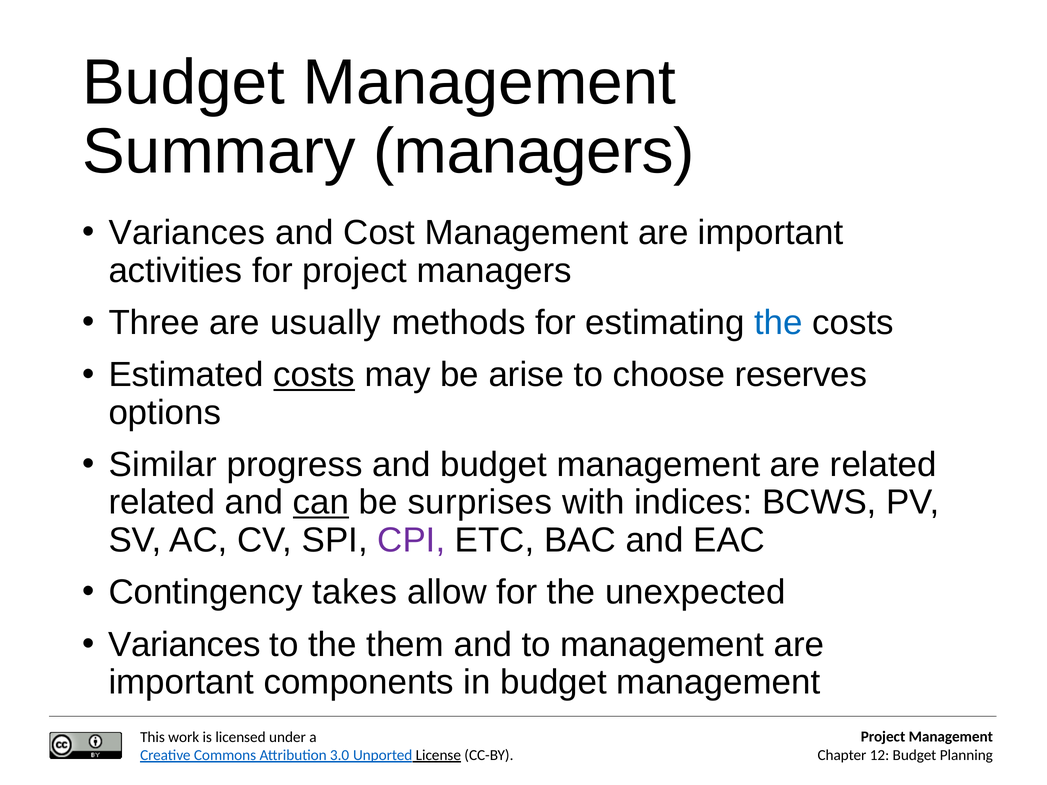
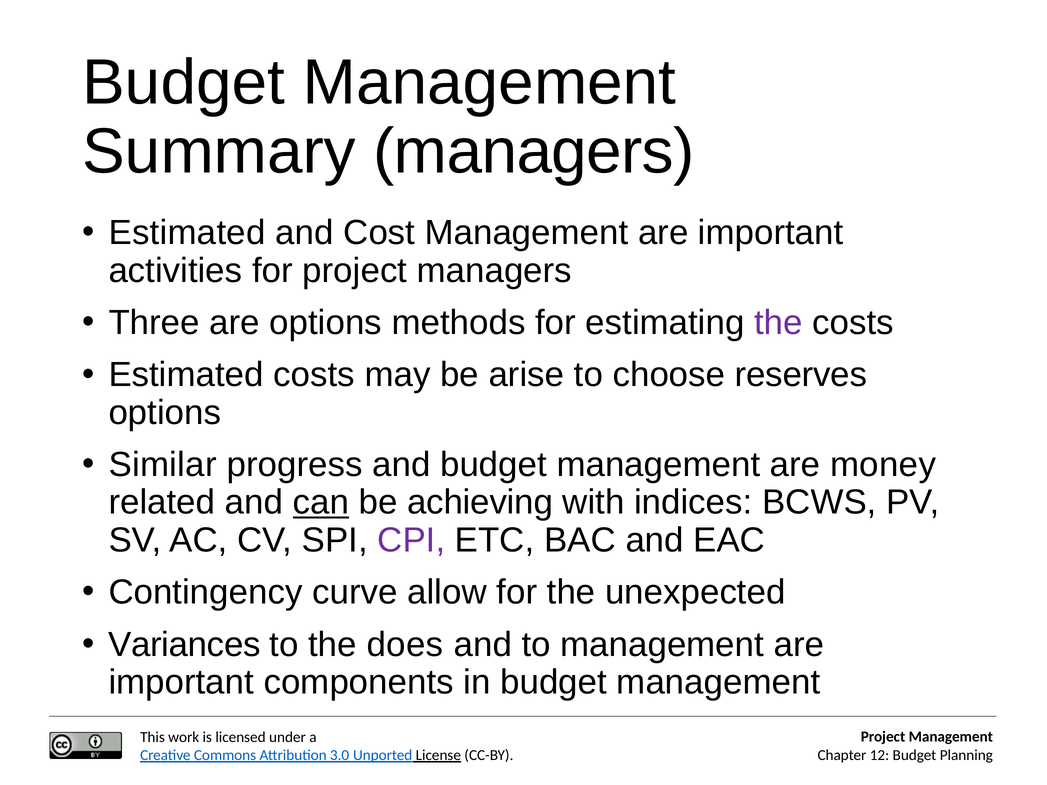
Variances: Variances -> Estimated (187, 233)
are usually: usually -> options (326, 323)
the colour: blue -> purple (778, 323)
costs underline: present -> none (314, 375)
are related: related -> money (883, 465)
surprises: surprises -> achieving (480, 503)
takes: takes -> curve (355, 593)
them: them -> does (405, 645)
